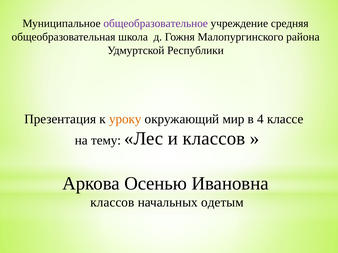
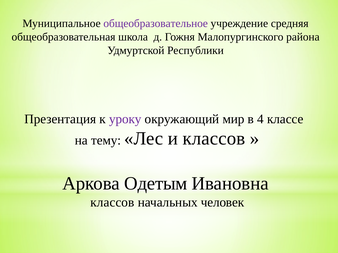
уроку colour: orange -> purple (125, 119)
Осенью: Осенью -> Одетым (156, 184)
одетым: одетым -> человек (223, 203)
